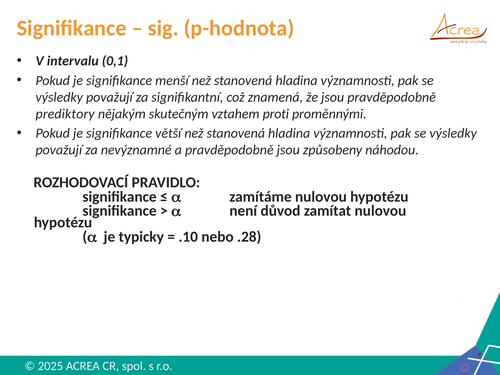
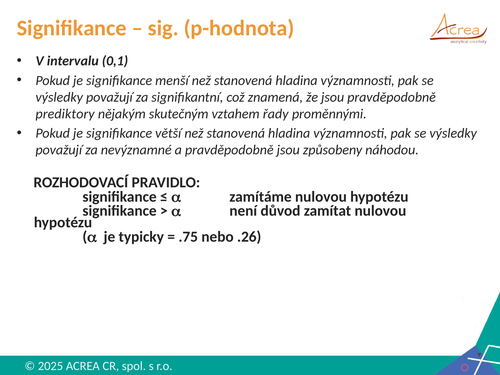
proti: proti -> řady (276, 114)
.10: .10 -> .75 (188, 237)
.28: .28 -> .26 (249, 237)
